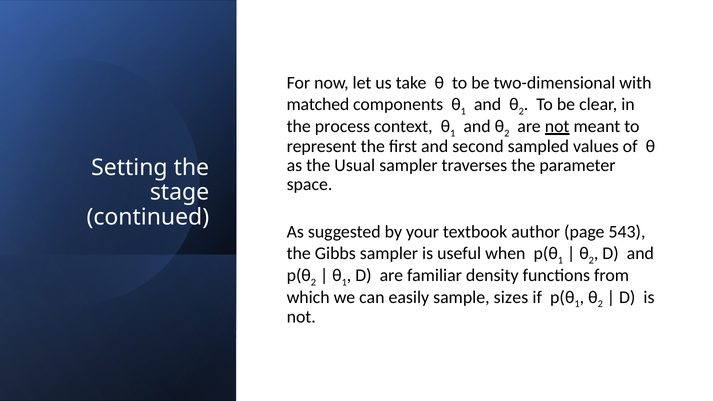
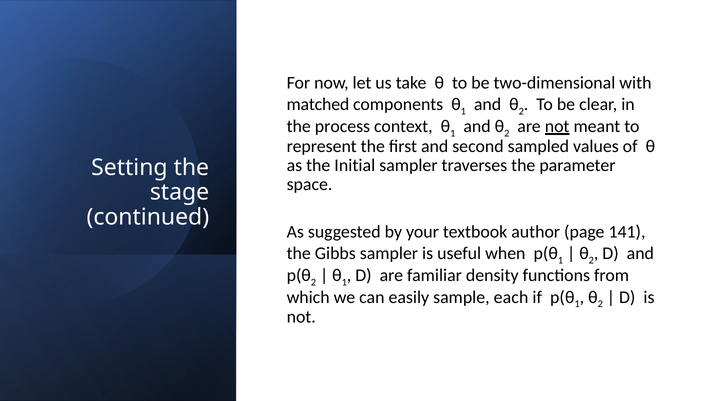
Usual: Usual -> Initial (355, 165)
543: 543 -> 141 (627, 232)
sizes: sizes -> each (511, 297)
